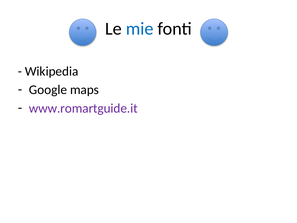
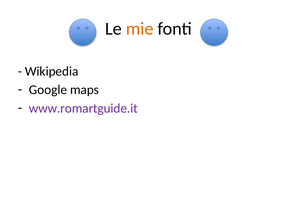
mie colour: blue -> orange (140, 29)
